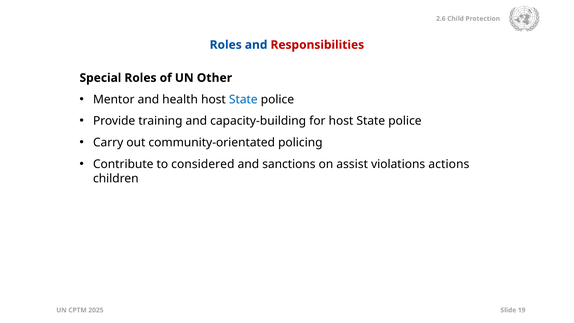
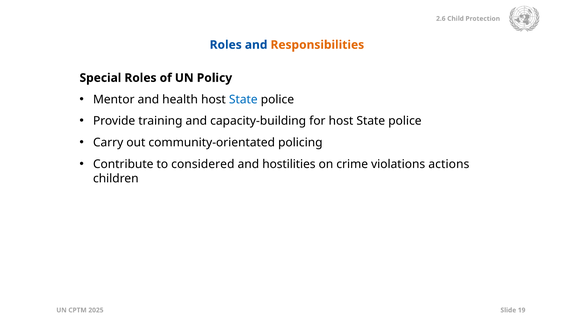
Responsibilities colour: red -> orange (317, 45)
Other: Other -> Policy (214, 78)
sanctions: sanctions -> hostilities (289, 164)
assist: assist -> crime (352, 164)
